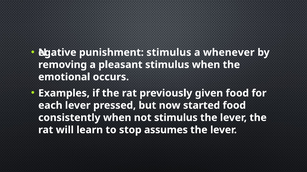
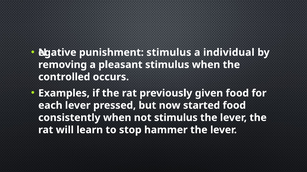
whenever: whenever -> individual (229, 53)
emotional: emotional -> controlled (64, 77)
assumes: assumes -> hammer (166, 130)
